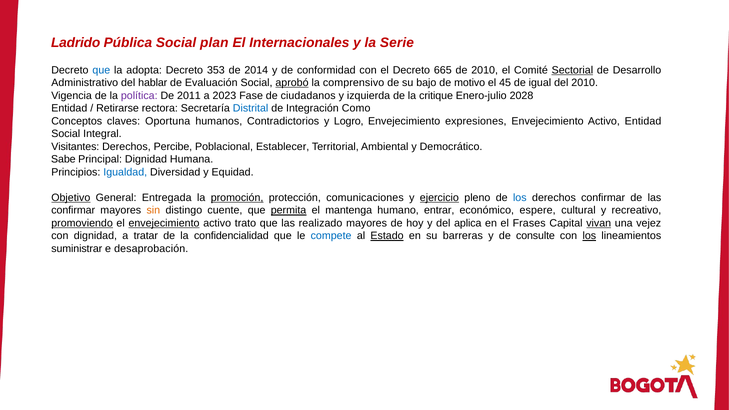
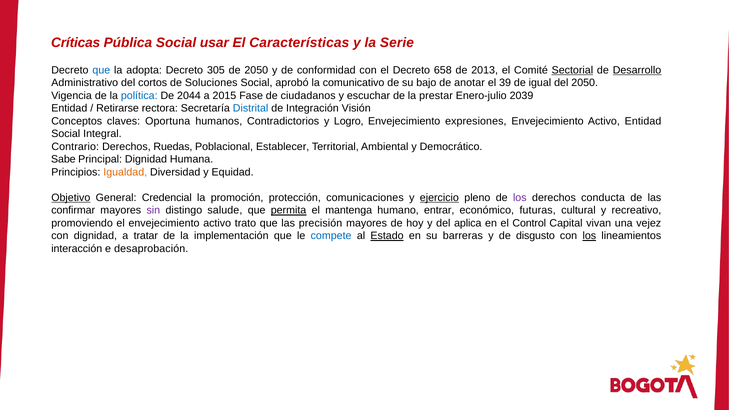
Ladrido: Ladrido -> Críticas (76, 43)
plan: plan -> usar (214, 43)
Internacionales: Internacionales -> Características (299, 43)
353: 353 -> 305 (216, 70)
de 2014: 2014 -> 2050 (256, 70)
665: 665 -> 658 (443, 70)
de 2010: 2010 -> 2013 (485, 70)
Desarrollo underline: none -> present (637, 70)
hablar: hablar -> cortos (153, 83)
Evaluación: Evaluación -> Soluciones (211, 83)
aprobó underline: present -> none (292, 83)
comprensivo: comprensivo -> comunicativo (354, 83)
motivo: motivo -> anotar (470, 83)
45: 45 -> 39 (505, 83)
del 2010: 2010 -> 2050 (585, 83)
política colour: purple -> blue (139, 96)
2011: 2011 -> 2044 (189, 96)
2023: 2023 -> 2015 (224, 96)
izquierda: izquierda -> escuchar (369, 96)
critique: critique -> prestar (436, 96)
2028: 2028 -> 2039 (521, 96)
Como: Como -> Visión (356, 108)
Visitantes: Visitantes -> Contrario (75, 147)
Percibe: Percibe -> Ruedas (173, 147)
Igualdad colour: blue -> orange (125, 172)
Entregada: Entregada -> Credencial (167, 198)
promoción underline: present -> none (237, 198)
los colour: blue -> purple (520, 198)
derechos confirmar: confirmar -> conducta (603, 198)
sin colour: orange -> purple (153, 210)
cuente: cuente -> salude (225, 210)
espere: espere -> futuras (538, 210)
promoviendo underline: present -> none (82, 223)
envejecimiento underline: present -> none (164, 223)
realizado: realizado -> precisión (321, 223)
Frases: Frases -> Control (529, 223)
vivan underline: present -> none (599, 223)
confidencialidad: confidencialidad -> implementación (231, 236)
consulte: consulte -> disgusto (535, 236)
suministrar: suministrar -> interacción (77, 249)
